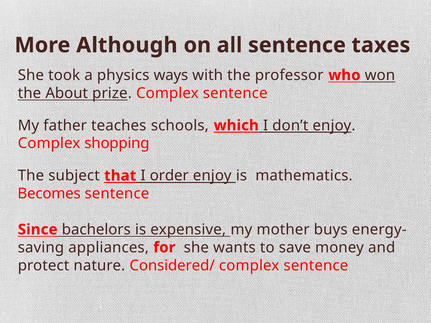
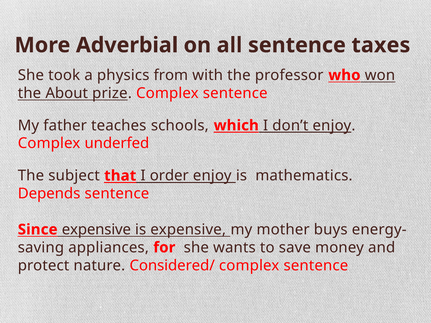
Although: Although -> Adverbial (127, 45)
ways: ways -> from (171, 75)
shopping: shopping -> underfed (117, 143)
Becomes: Becomes -> Depends (49, 194)
Since bachelors: bachelors -> expensive (96, 230)
